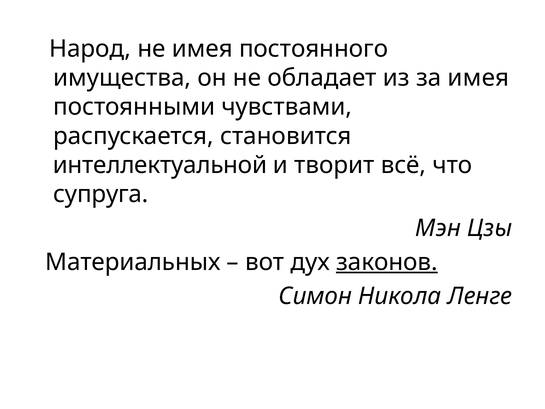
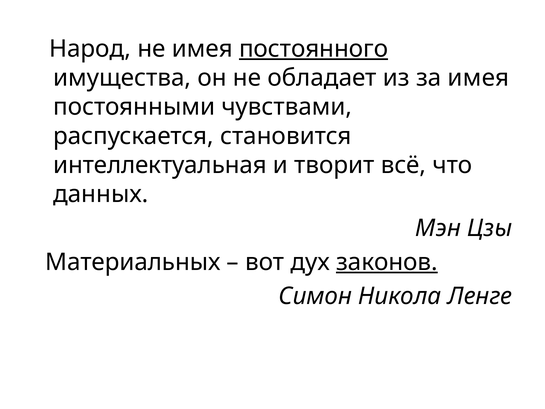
постоянного underline: none -> present (314, 49)
интеллектуальной: интеллектуальной -> интеллектуальная (160, 165)
супруга: супруга -> данных (101, 194)
